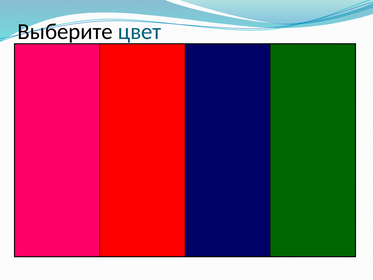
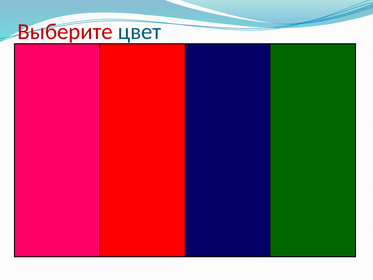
Выберите colour: black -> red (65, 32)
